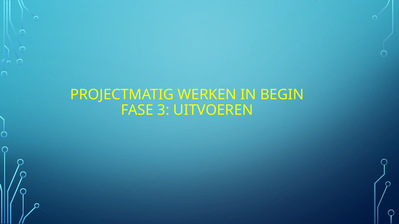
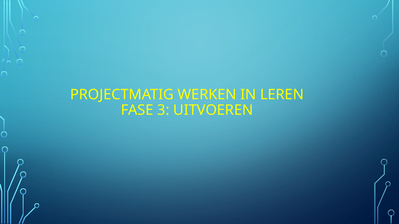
BEGIN: BEGIN -> LEREN (282, 95)
